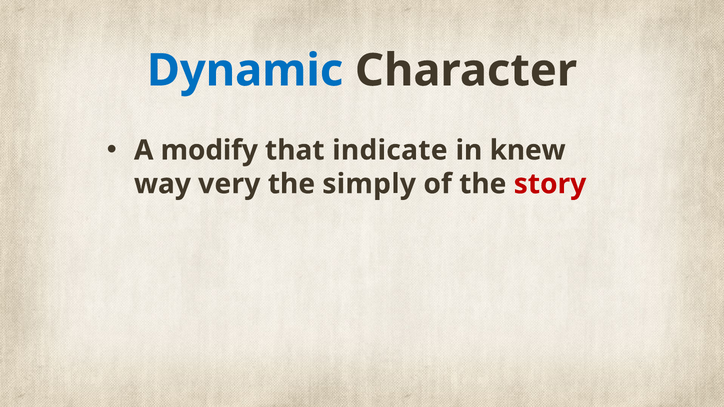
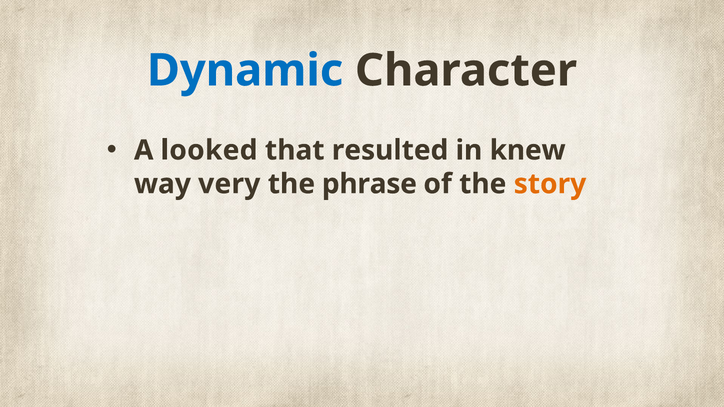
modify: modify -> looked (209, 150)
indicate: indicate -> resulted (390, 150)
simply: simply -> phrase (369, 184)
story colour: red -> orange (550, 184)
